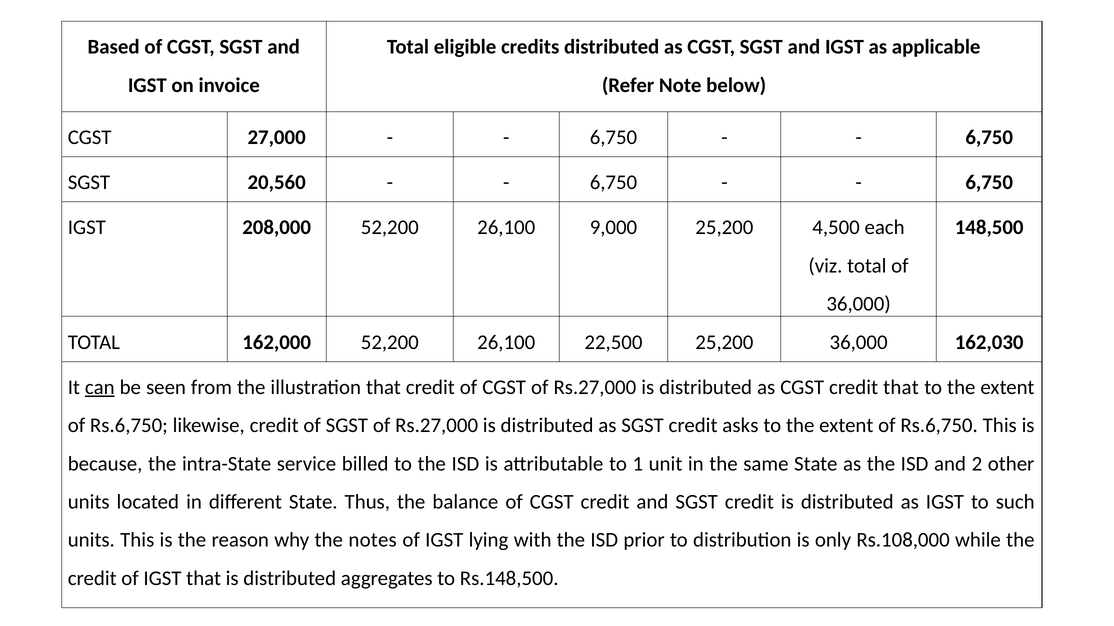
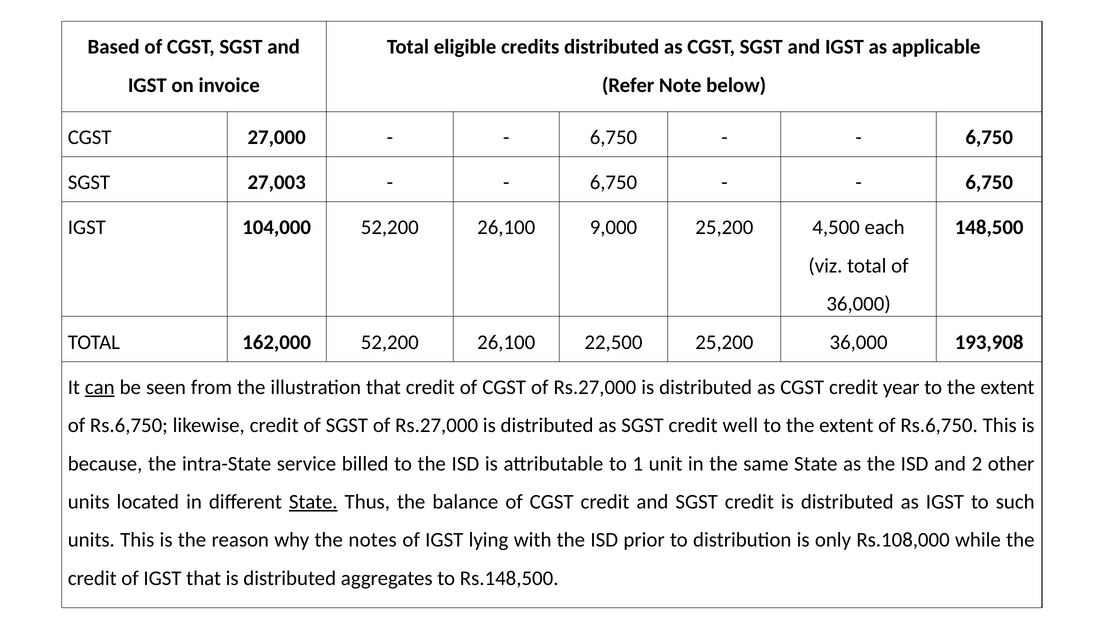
20,560: 20,560 -> 27,003 (277, 183)
208,000: 208,000 -> 104,000 (277, 228)
162,030: 162,030 -> 193,908 (989, 342)
credit that: that -> year (901, 388)
asks: asks -> well (740, 426)
State underline: none -> present (313, 502)
